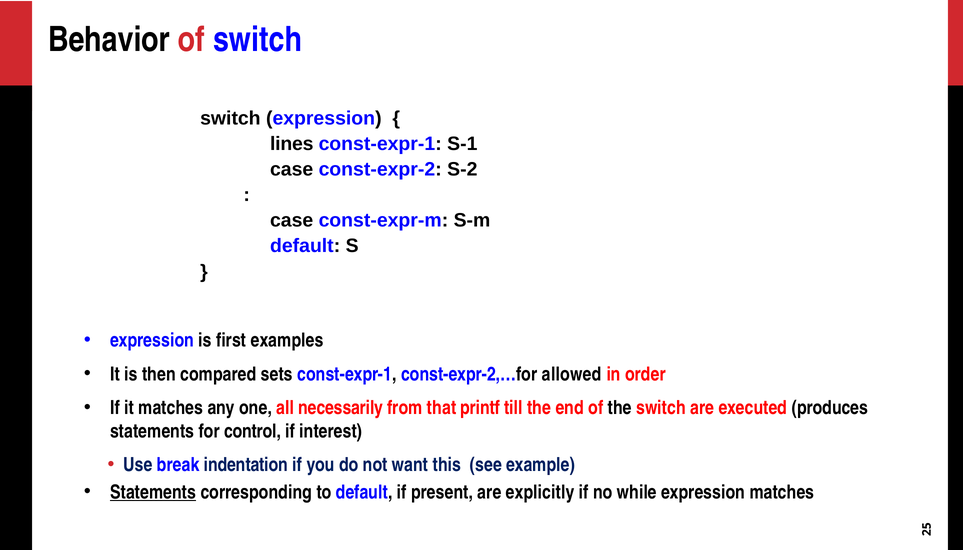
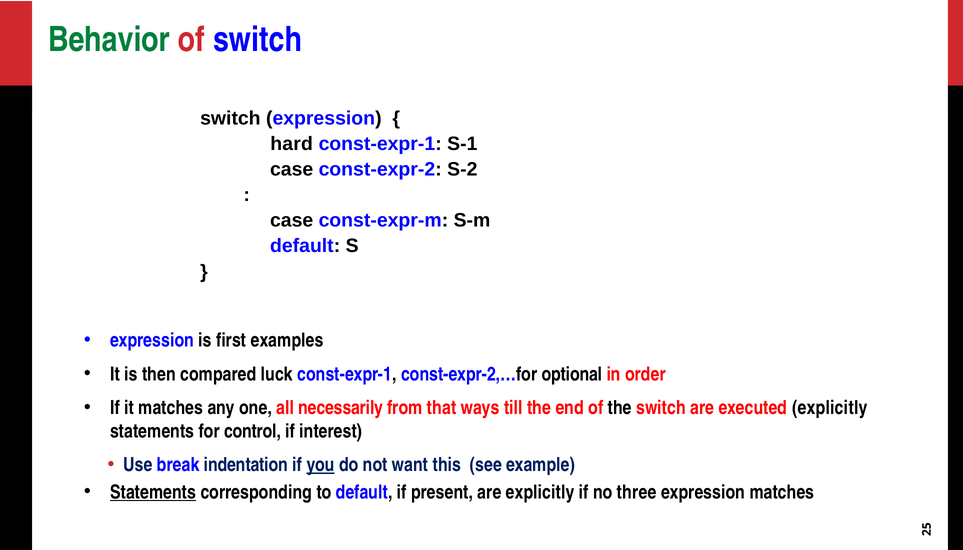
Behavior colour: black -> green (109, 40)
lines: lines -> hard (292, 144)
sets: sets -> luck (277, 374)
allowed: allowed -> optional (572, 374)
printf: printf -> ways (480, 408)
executed produces: produces -> explicitly (830, 408)
you underline: none -> present (321, 465)
while: while -> three (637, 492)
